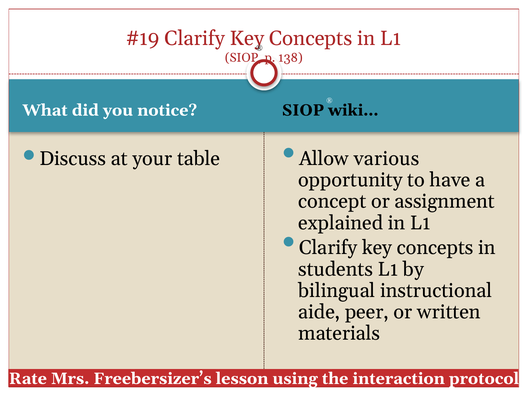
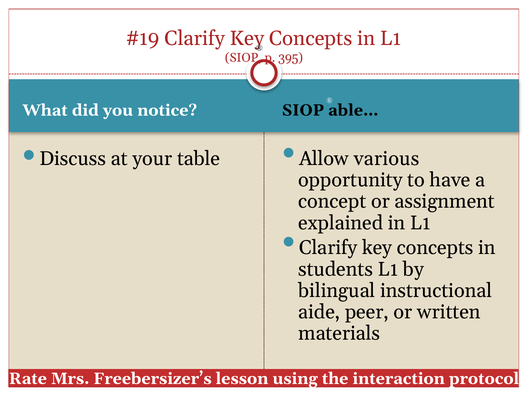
138: 138 -> 395 (291, 58)
wiki…: wiki… -> able… (353, 110)
